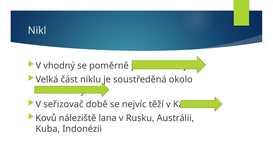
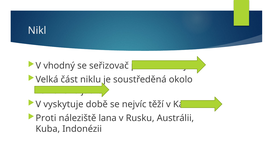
se poměrně: poměrně -> seřizovač (109, 65)
seřizovač: seřizovač -> vyskytuje (63, 104)
Kovů: Kovů -> Proti (46, 118)
